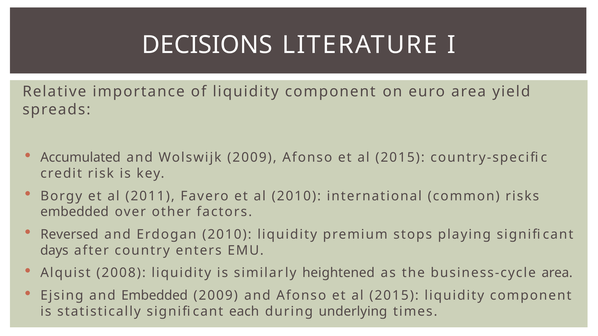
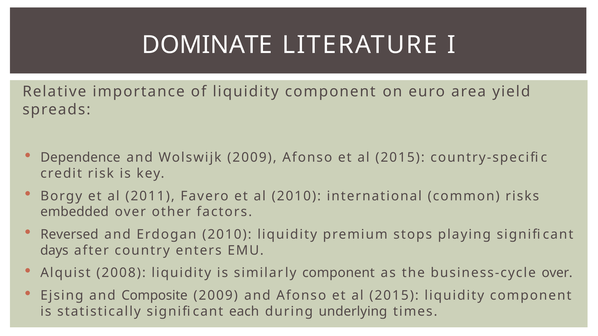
DECISIONS: DECISIONS -> DOMINATE (207, 45)
Accumulated: Accumulated -> Dependence (80, 158)
similarly heightened: heightened -> component (338, 273)
business-cycle area: area -> over (557, 273)
and Embedded: Embedded -> Composite (155, 296)
